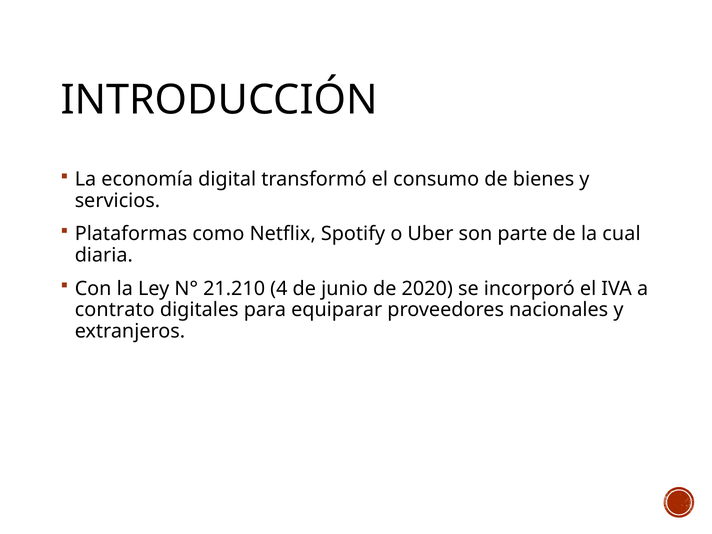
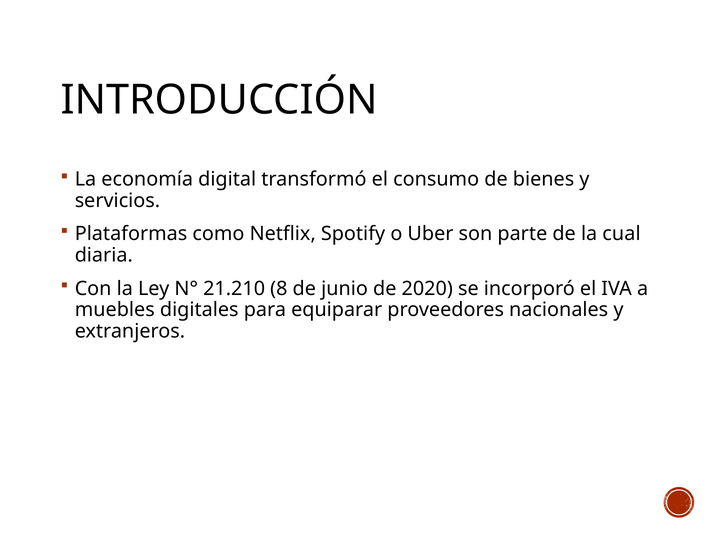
4: 4 -> 8 (279, 288)
contrato: contrato -> muebles (115, 310)
